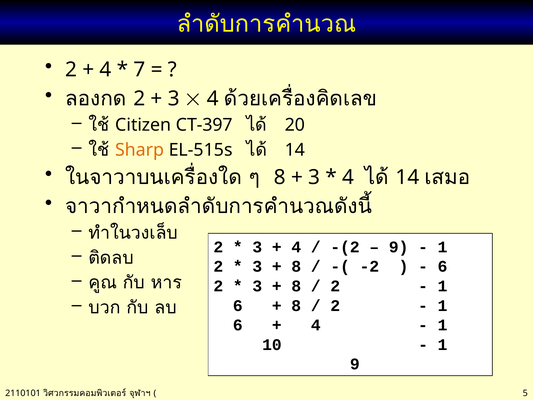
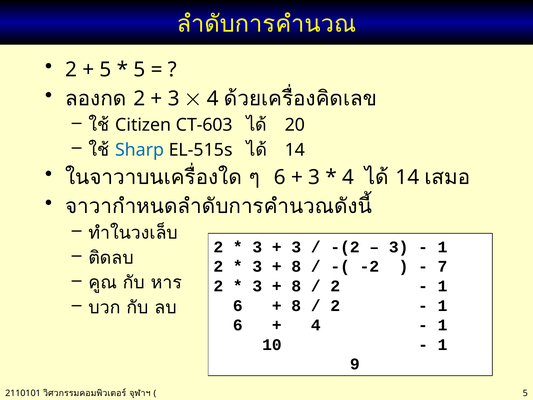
4: 4 -> 5 (106, 69)
7: 7 -> 5 (140, 69)
CT-397: CT-397 -> CT-603 (204, 125)
Sharp colour: orange -> blue (140, 150)
8: 8 -> 6 (280, 177)
4: 4 -> 3 (296, 247)
9: 9 -> 3 (399, 247)
6: 6 -> 7 (442, 266)
